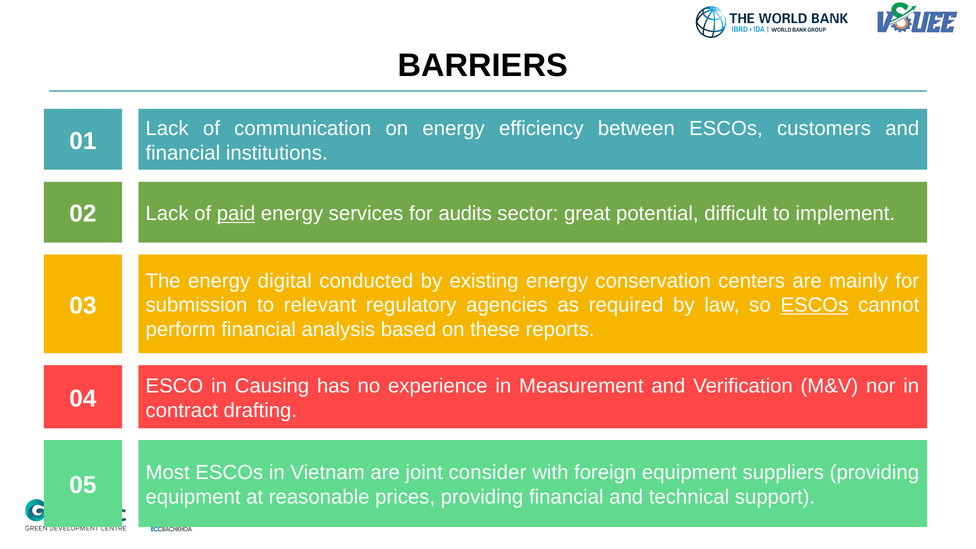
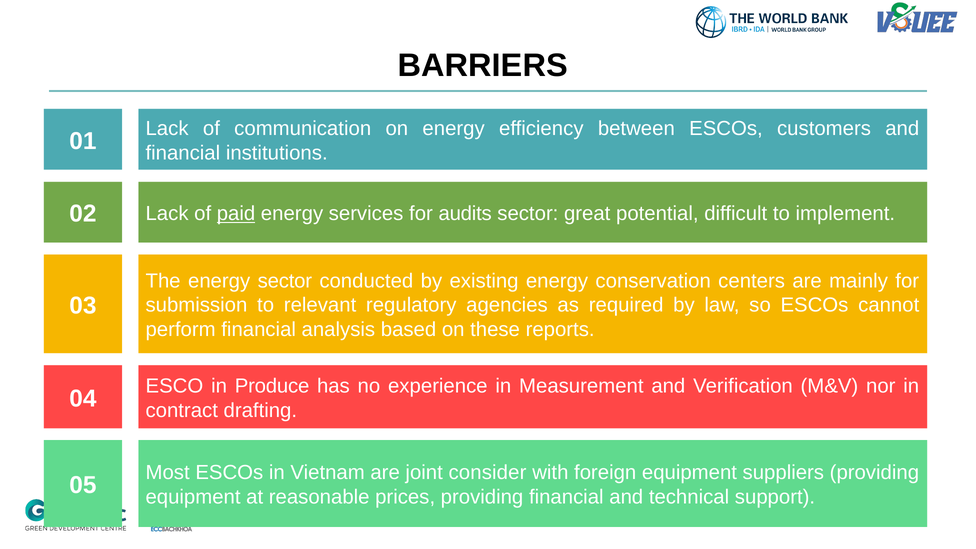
energy digital: digital -> sector (285, 281)
ESCOs underline: present -> none (814, 305)
Causing: Causing -> Produce (272, 386)
